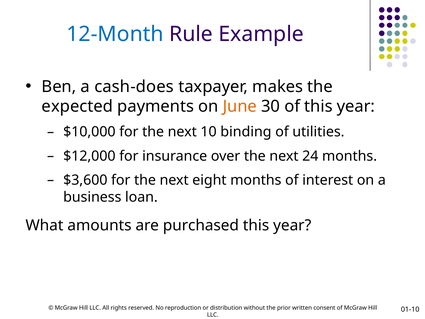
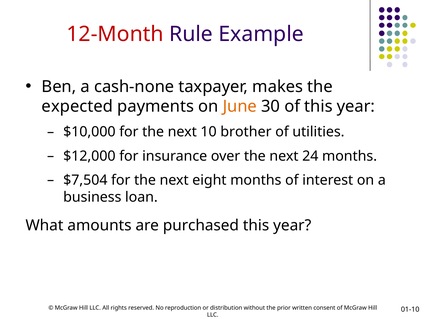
12-Month colour: blue -> red (115, 34)
cash-does: cash-does -> cash-none (134, 87)
binding: binding -> brother (246, 132)
$3,600: $3,600 -> $7,504 (85, 180)
